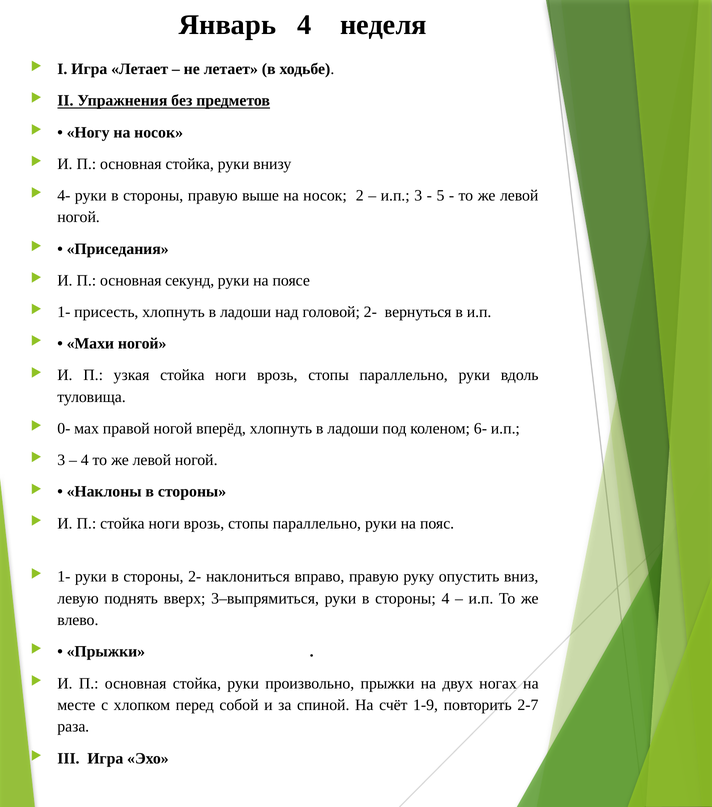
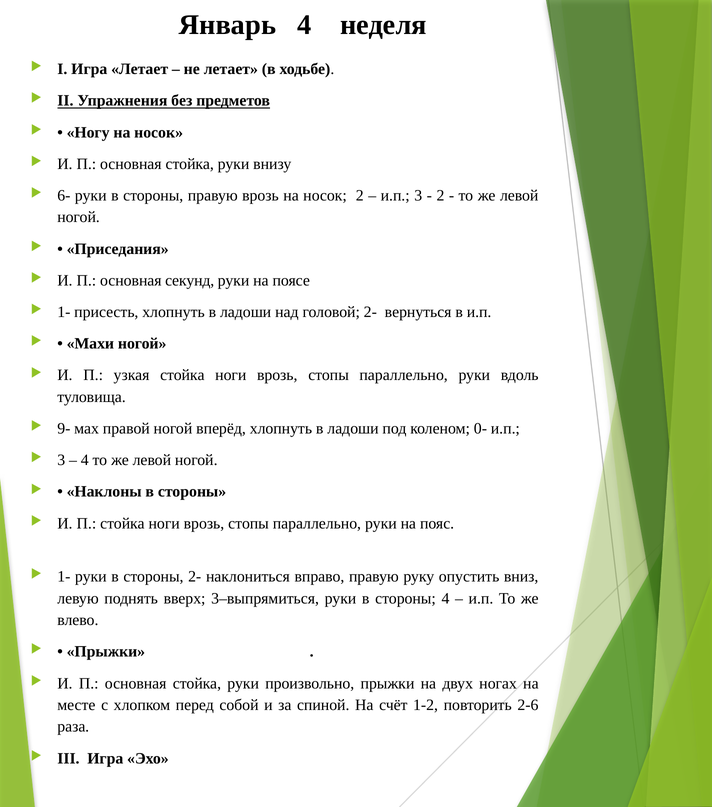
4-: 4- -> 6- (64, 195)
правую выше: выше -> врозь (260, 195)
5: 5 -> 2 (440, 195)
0-: 0- -> 9- (64, 428)
6-: 6- -> 0- (480, 428)
1-9: 1-9 -> 1-2 (426, 704)
2-7: 2-7 -> 2-6 (528, 704)
